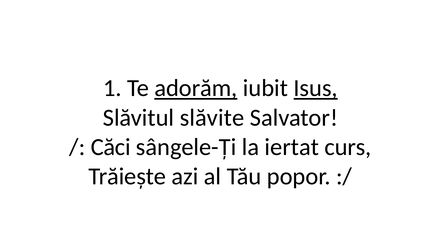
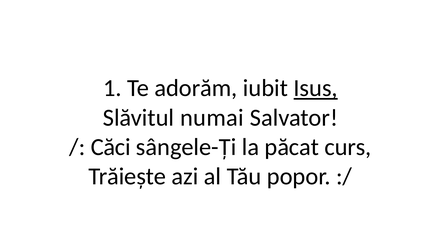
adorăm underline: present -> none (196, 88)
slăvite: slăvite -> numai (212, 118)
iertat: iertat -> păcat (292, 147)
